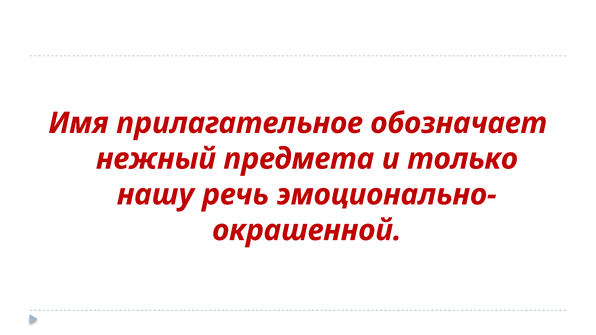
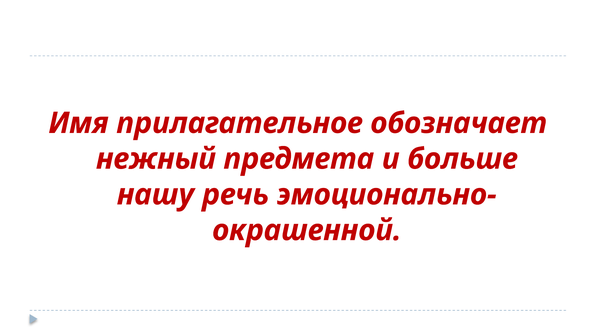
только: только -> больше (462, 159)
